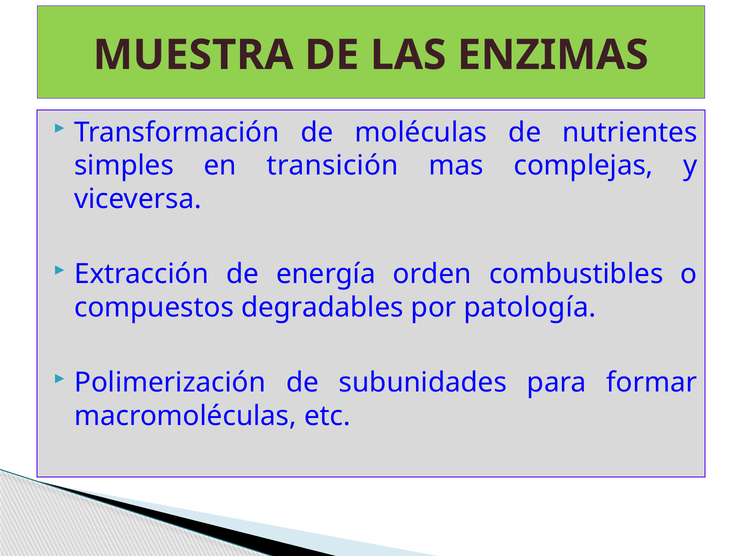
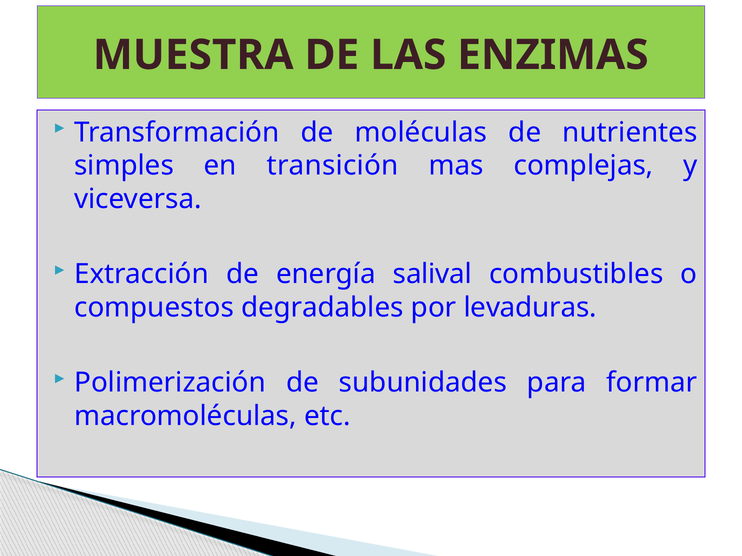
orden: orden -> salival (432, 274)
patología: patología -> levaduras (530, 308)
